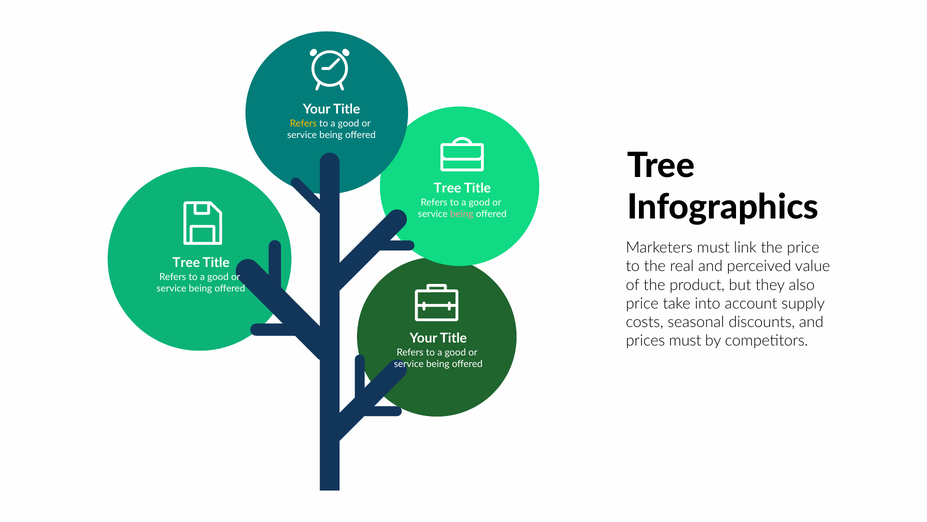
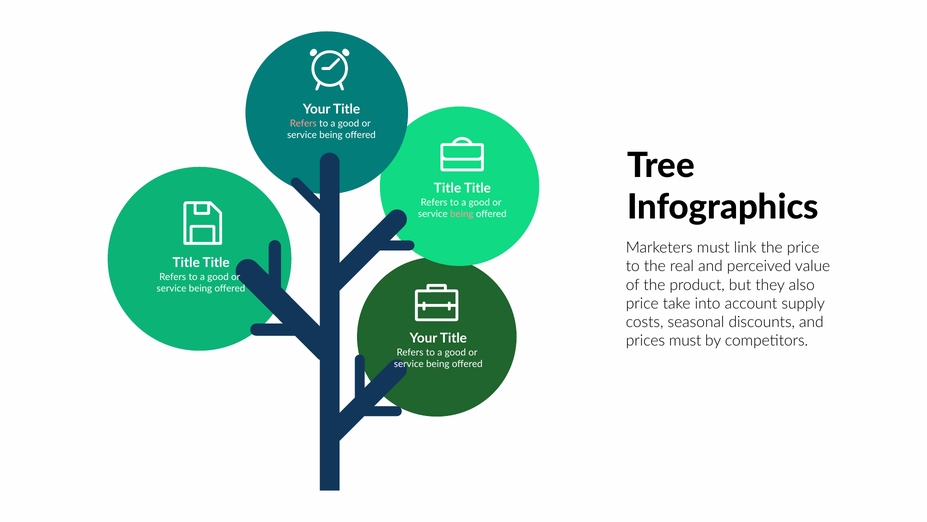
Refers colour: yellow -> pink (303, 124)
Tree: Tree -> Title (447, 188)
Tree: Tree -> Title (186, 263)
